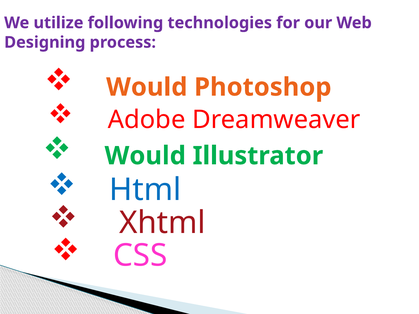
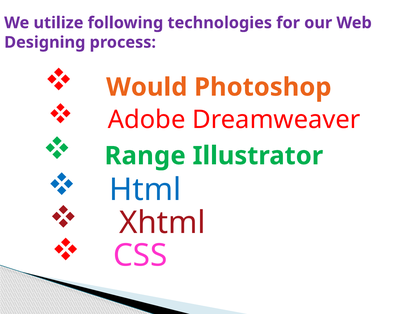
Would: Would -> Range (145, 156)
